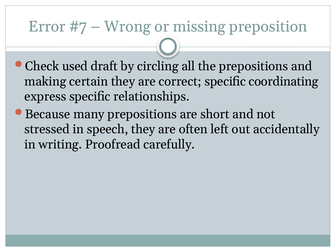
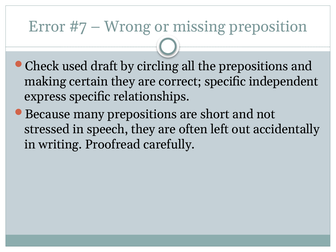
coordinating: coordinating -> independent (284, 81)
